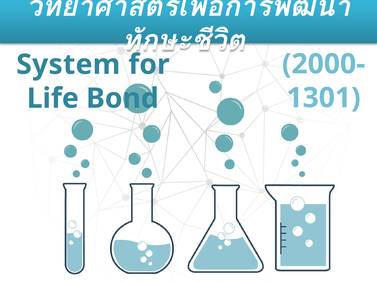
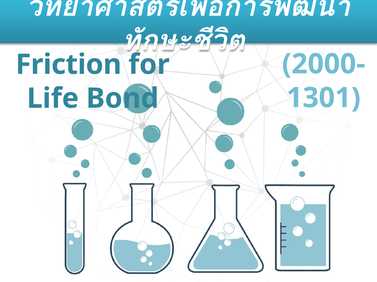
System: System -> Friction (69, 65)
